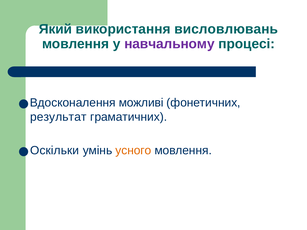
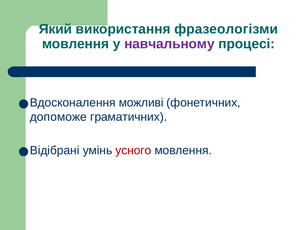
висловлювань: висловлювань -> фразеологізми (226, 29)
результат: результат -> допоможе (58, 117)
Оскільки: Оскільки -> Відібрані (55, 150)
усного colour: orange -> red (133, 150)
